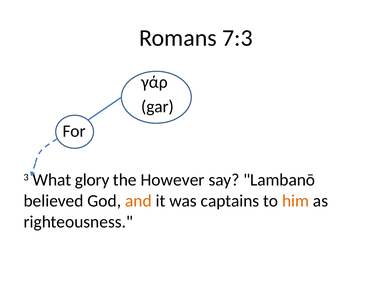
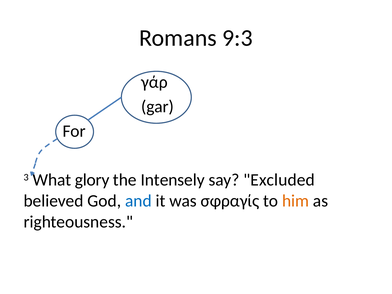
7:3: 7:3 -> 9:3 (237, 38)
However: However -> Intensely (173, 180)
Lambanō: Lambanō -> Excluded (279, 180)
and colour: orange -> blue (138, 201)
captains: captains -> σφραγίς (230, 201)
